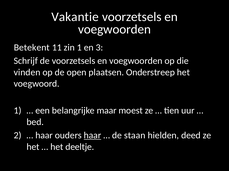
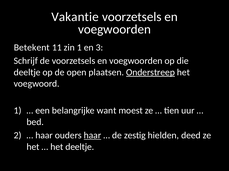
vinden: vinden -> deeltje (27, 73)
Onderstreep underline: none -> present (150, 73)
maar: maar -> want (107, 111)
staan: staan -> zestig (135, 136)
